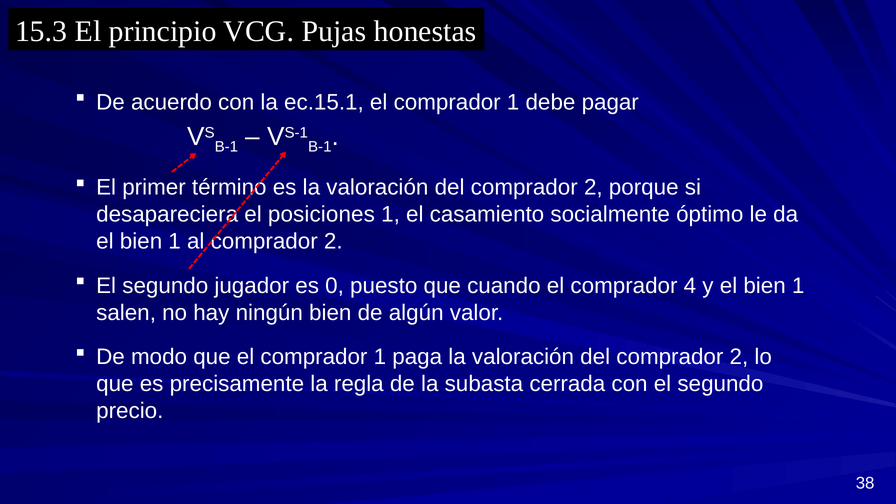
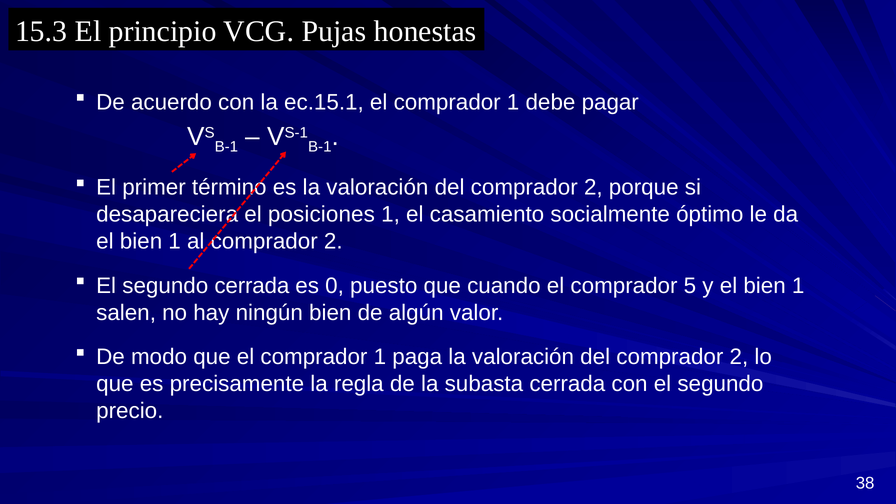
segundo jugador: jugador -> cerrada (252, 286)
4: 4 -> 5 (690, 286)
